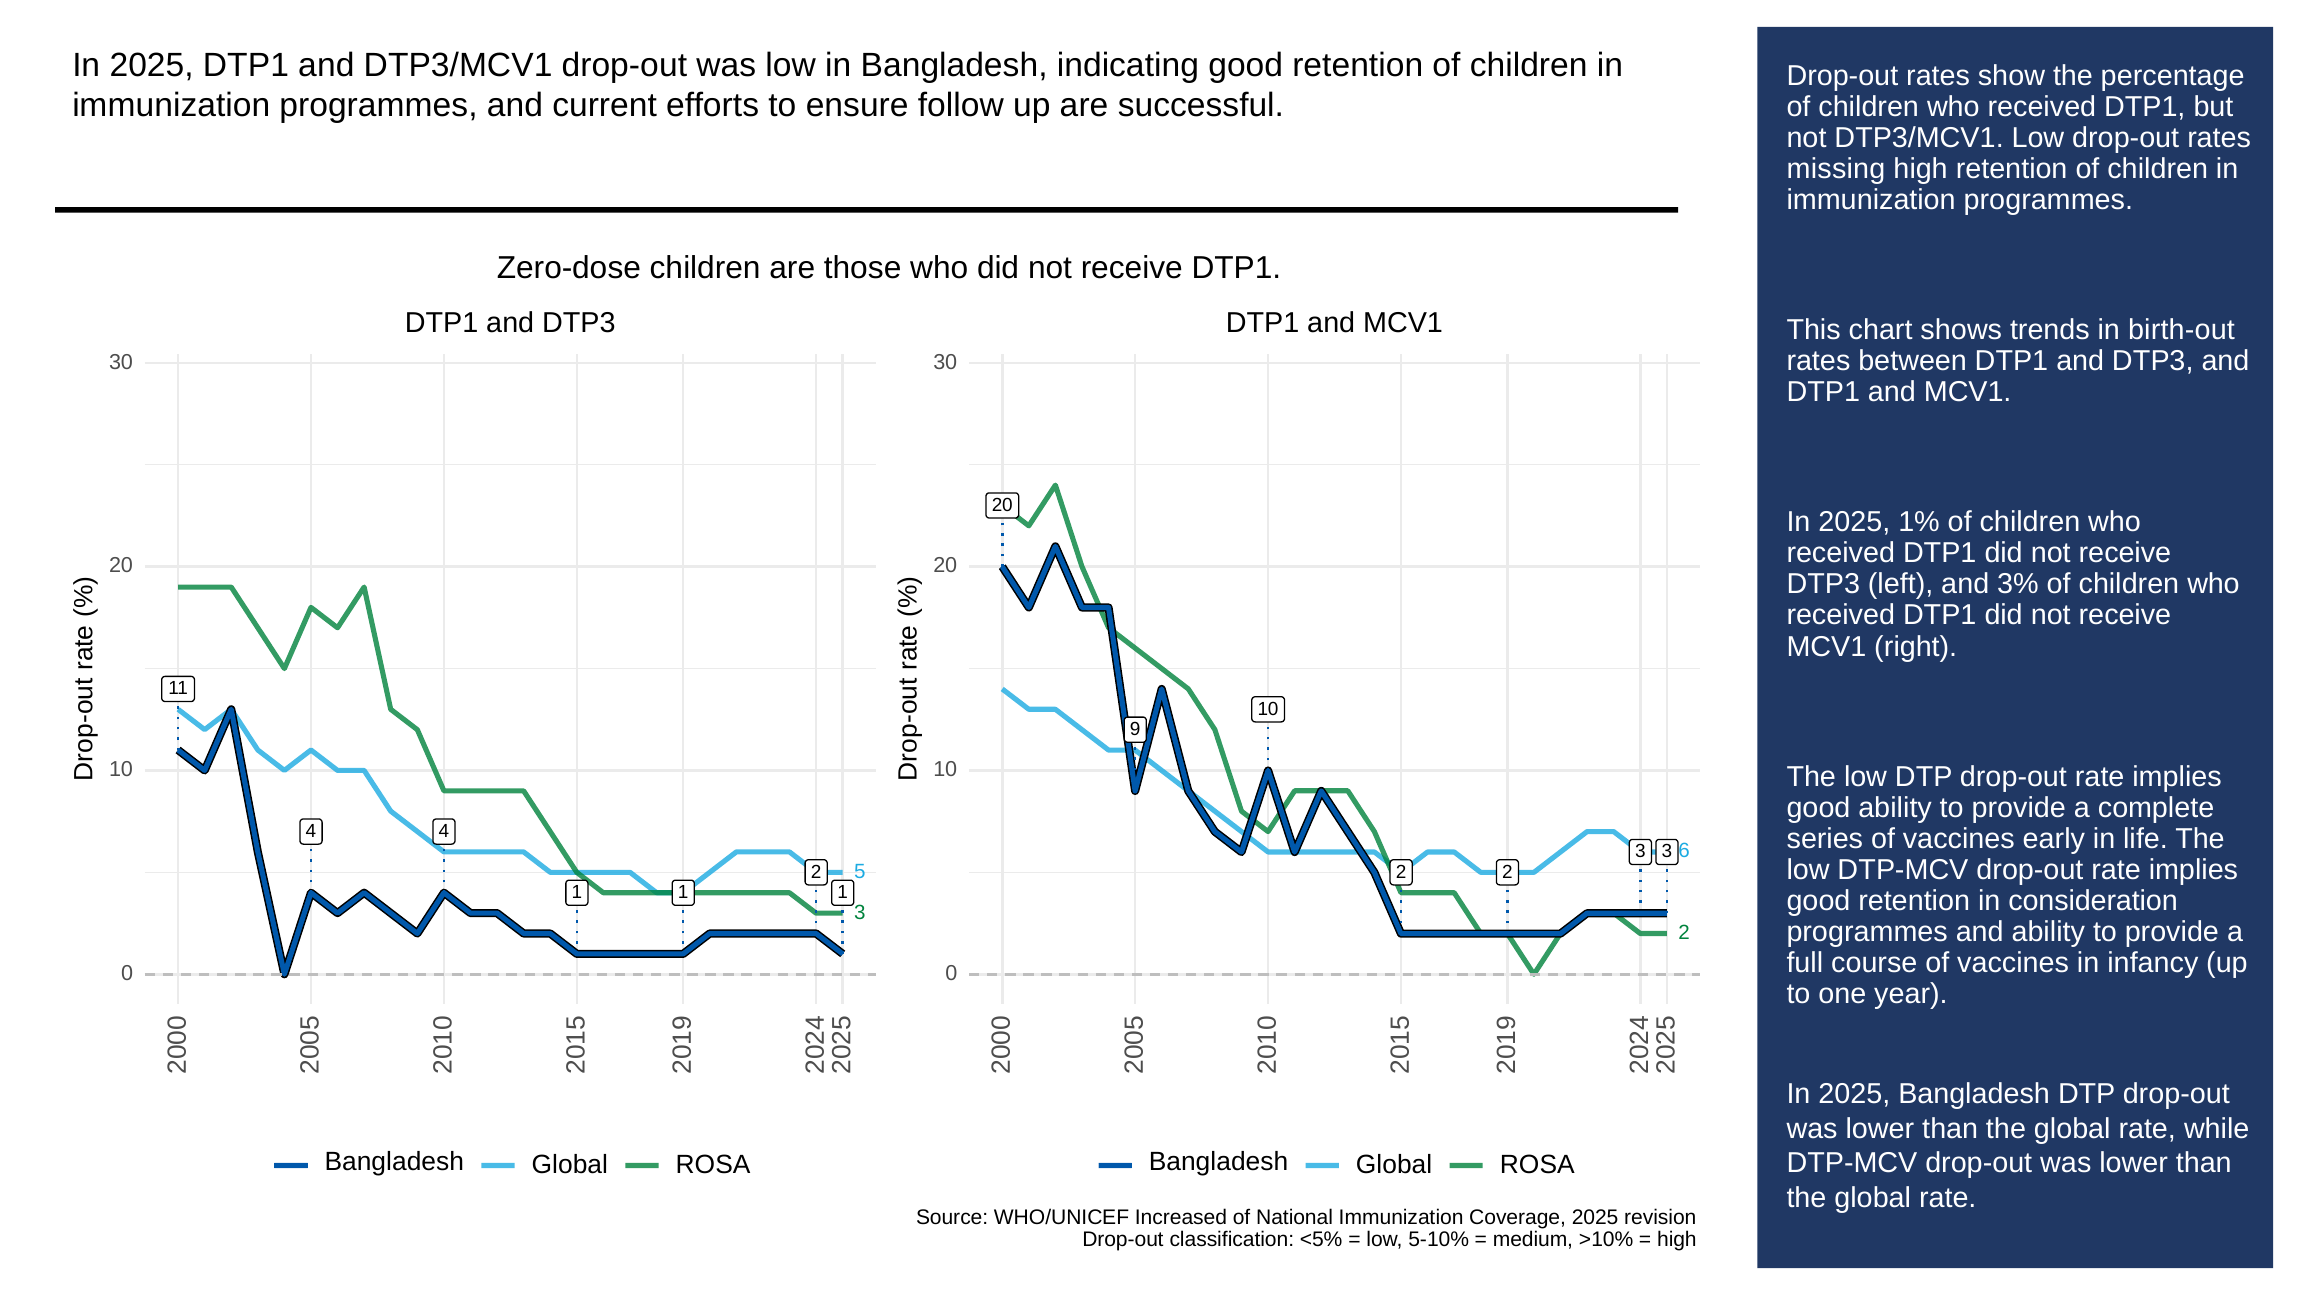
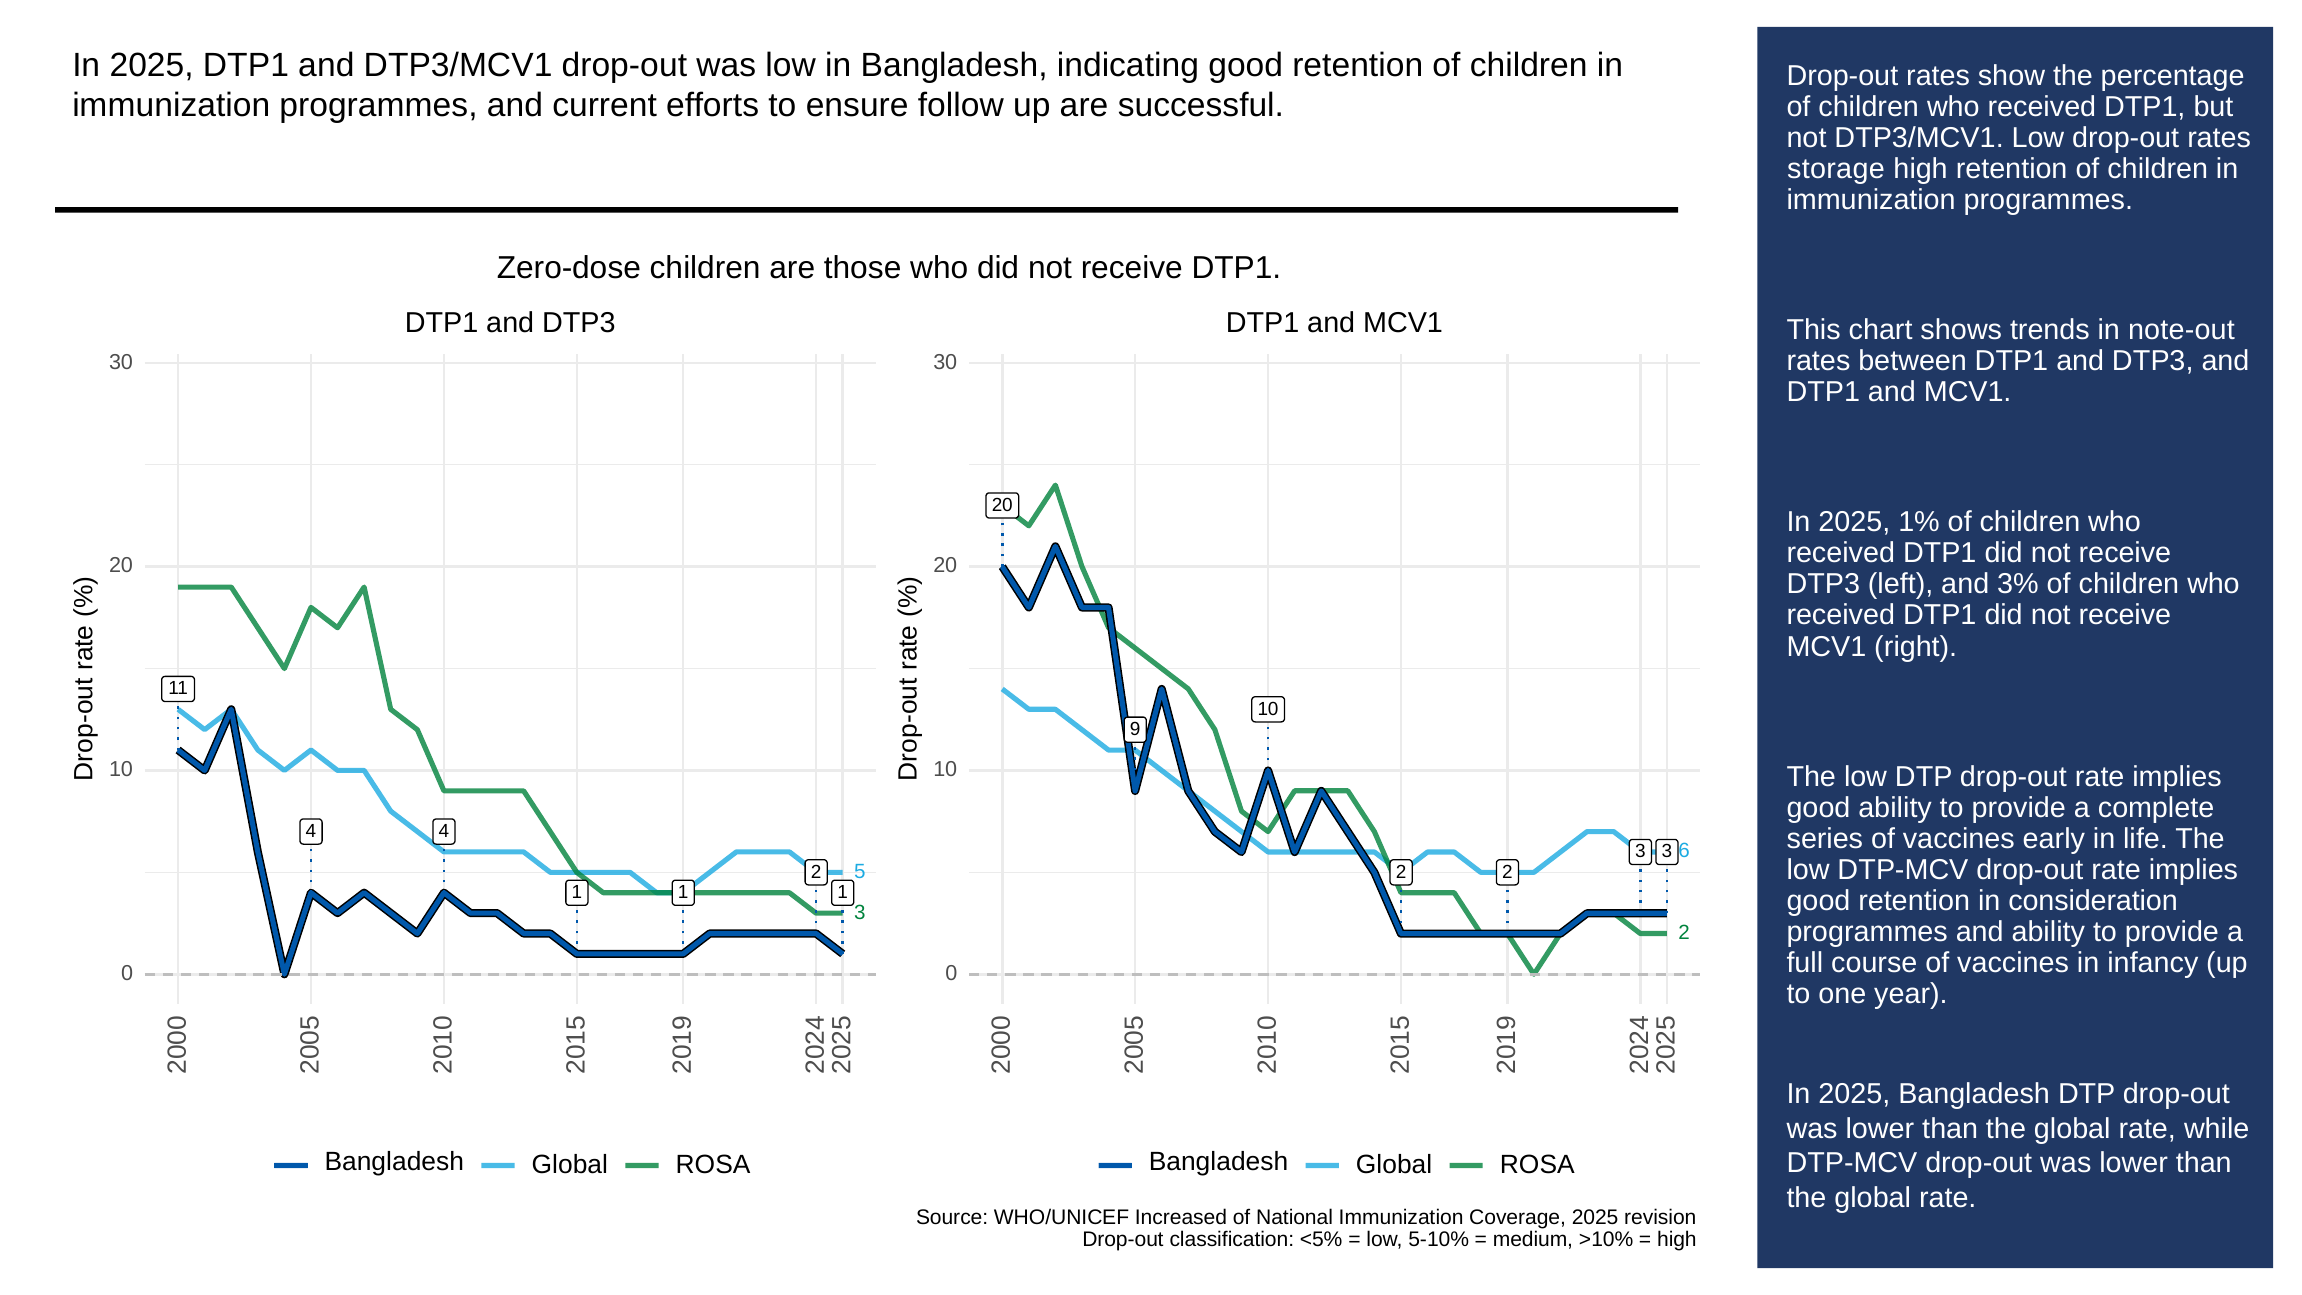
missing: missing -> storage (1836, 169)
birth-out: birth-out -> note-out (2181, 330)
